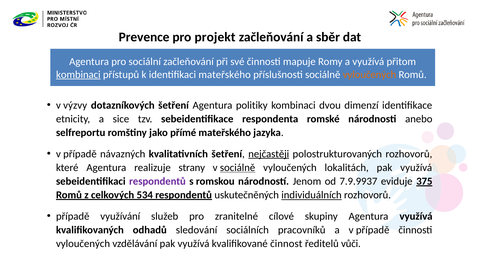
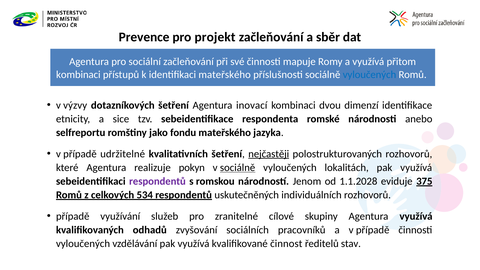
kombinaci underline: present -> none (78, 75)
vyloučených colour: orange -> blue (369, 75)
politiky: politiky -> inovací (252, 105)
přímé: přímé -> fondu (183, 133)
návazných: návazných -> udržitelné (123, 154)
strany: strany -> pokyn (192, 168)
7.9.9937: 7.9.9937 -> 1.1.2028 (358, 181)
individuálních underline: present -> none (312, 195)
sledování: sledování -> zvyšování (197, 230)
vůči: vůči -> stav (351, 244)
